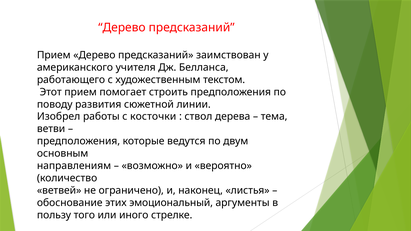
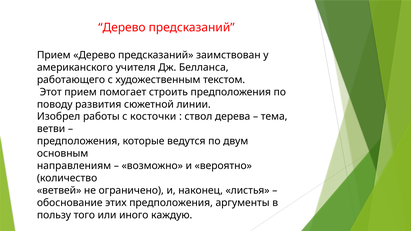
этих эмоциональный: эмоциональный -> предположения (171, 203)
стрелке: стрелке -> каждую (172, 215)
